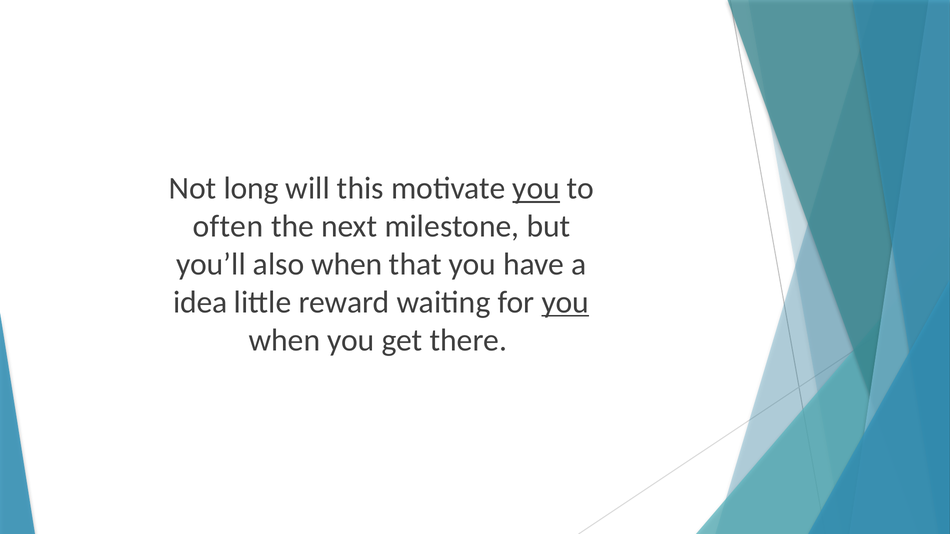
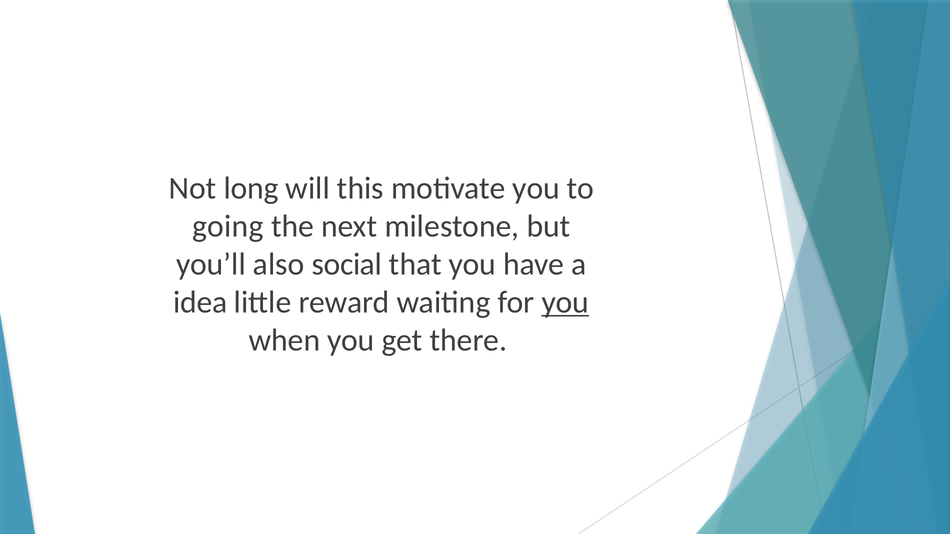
you underline: present -> none (536, 188)
often: often -> going (228, 226)
also when: when -> social (347, 264)
